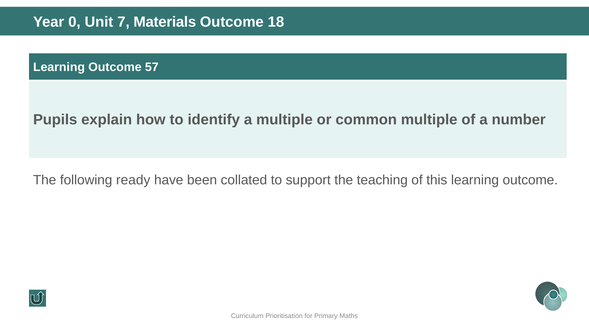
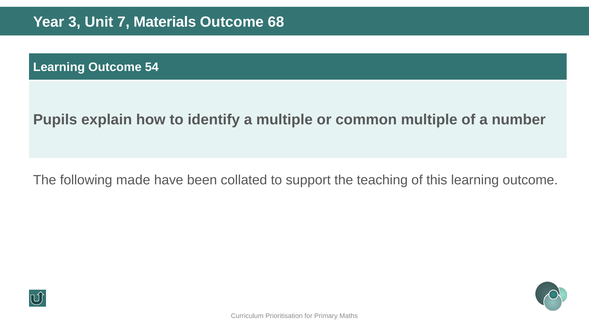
0: 0 -> 3 (74, 22)
18: 18 -> 68 (276, 22)
57: 57 -> 54 (152, 67)
ready: ready -> made (133, 180)
